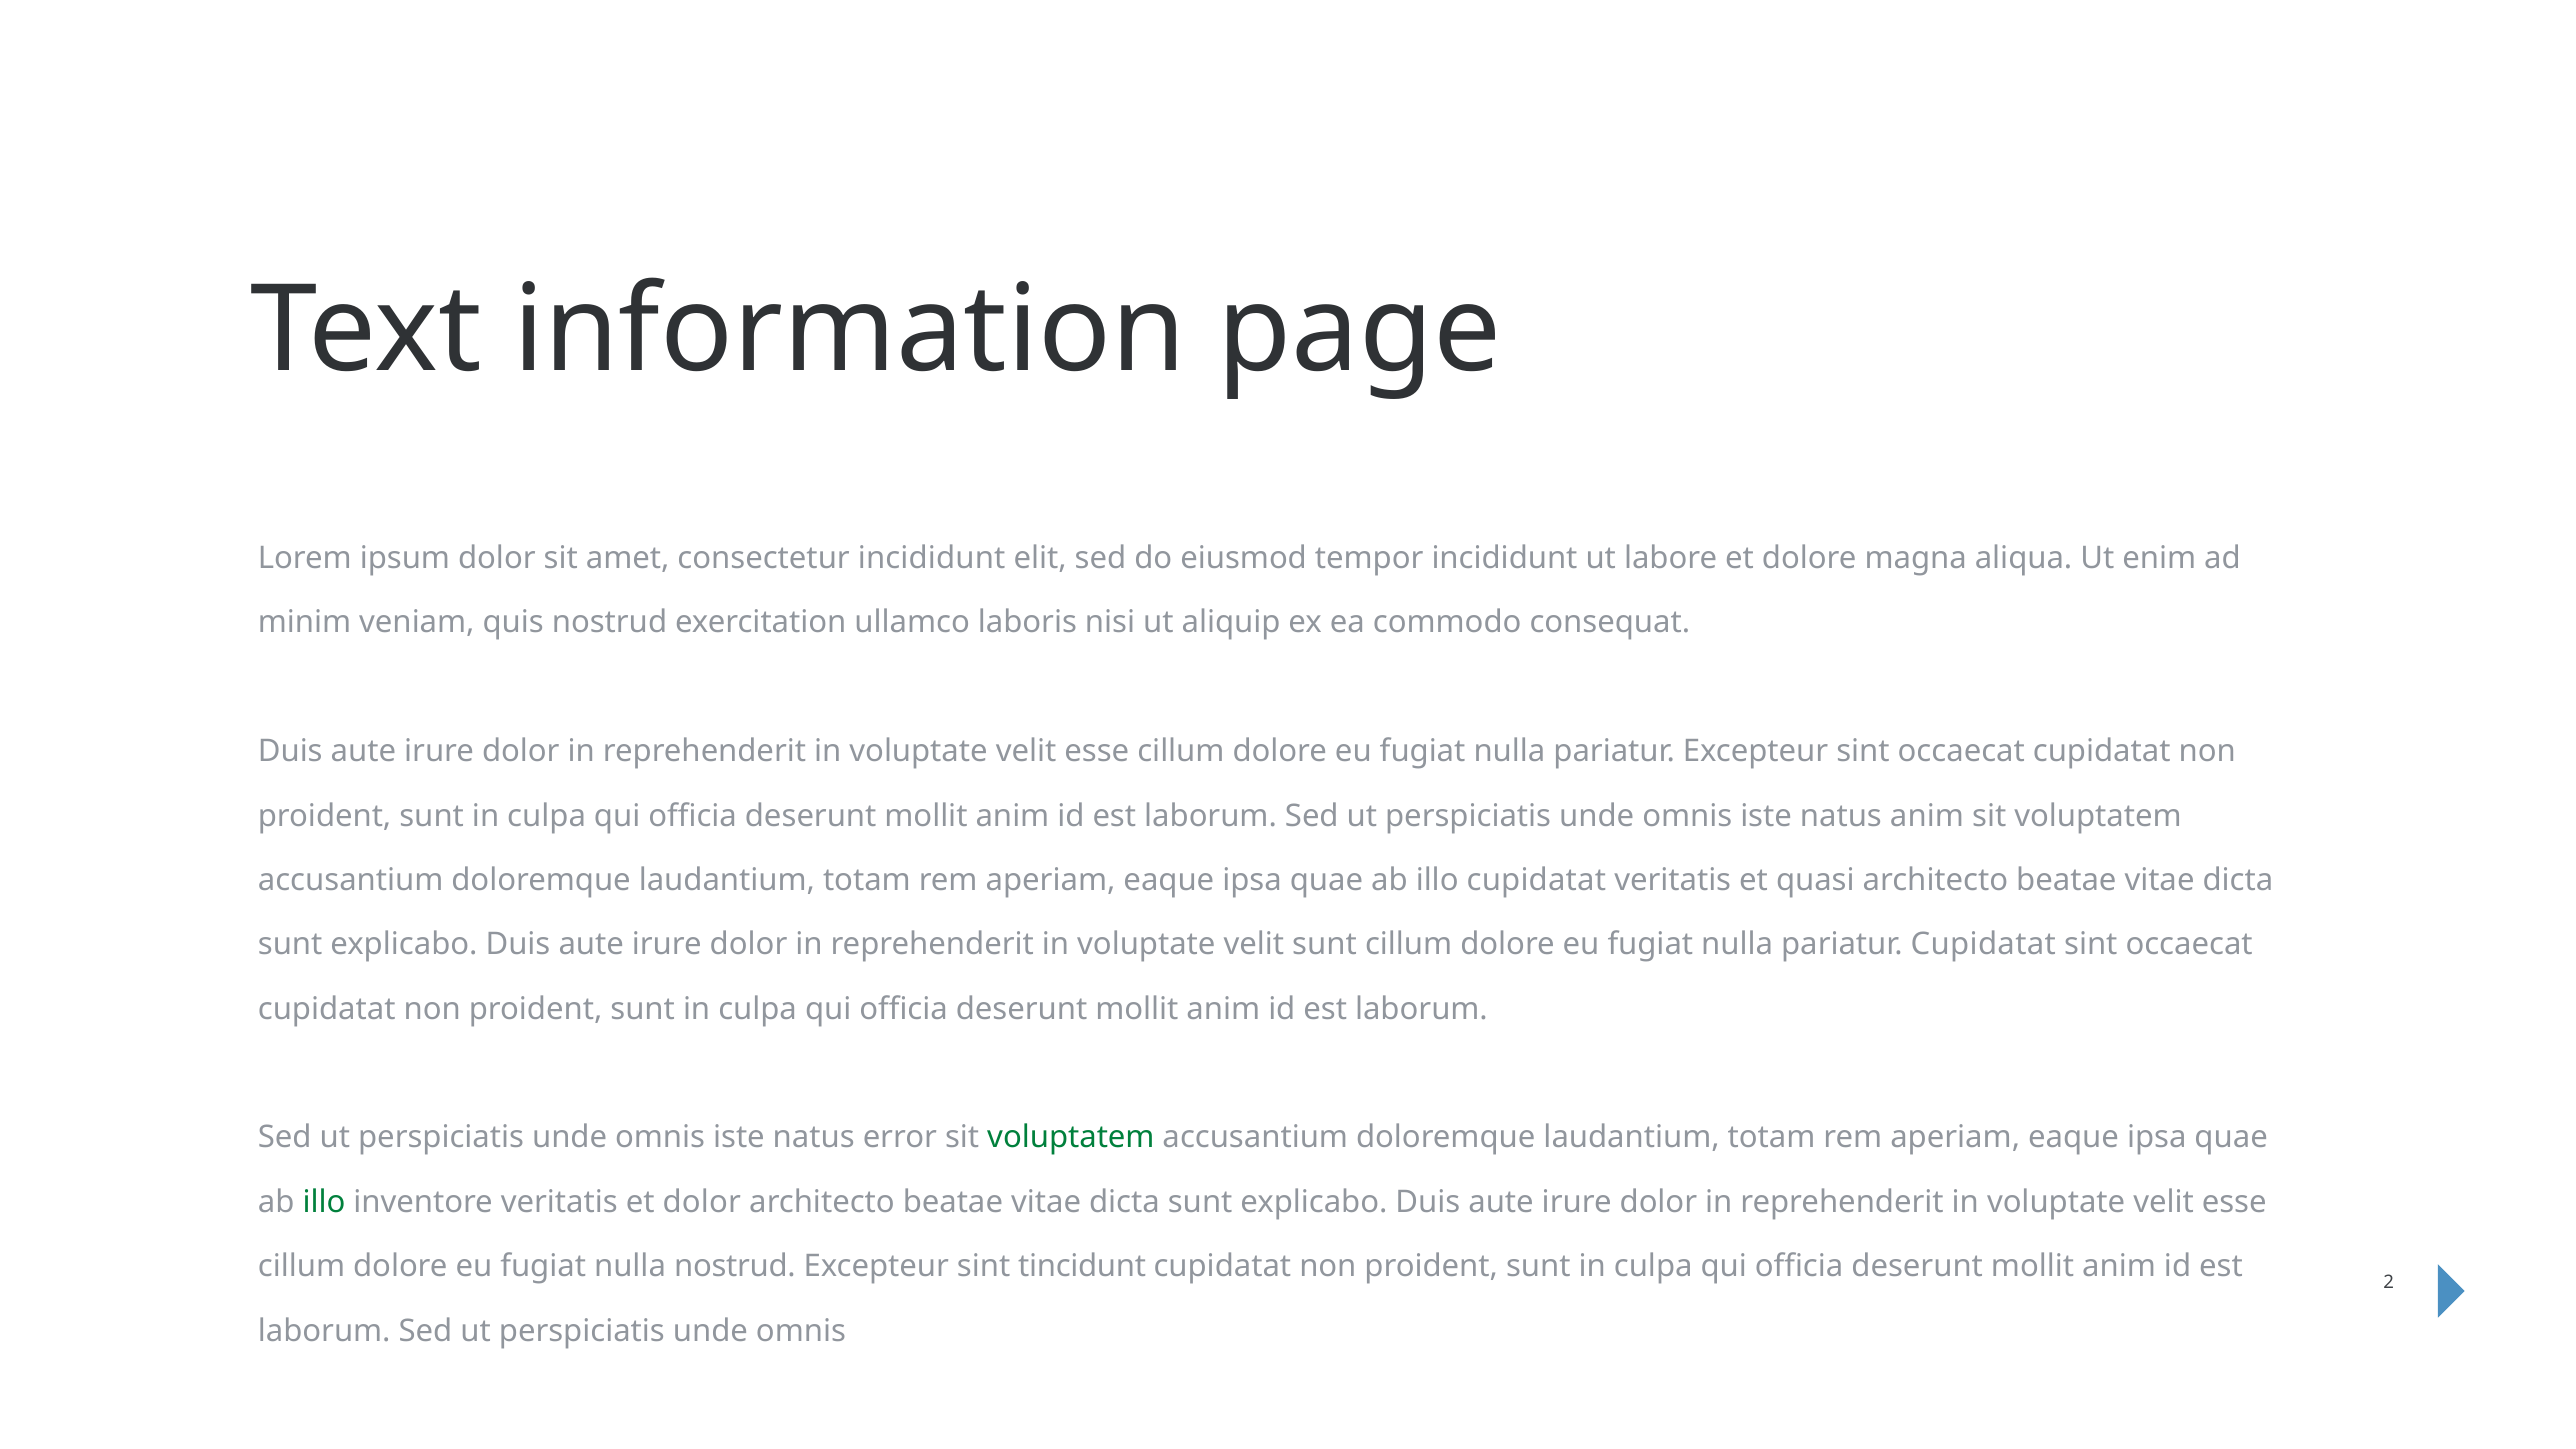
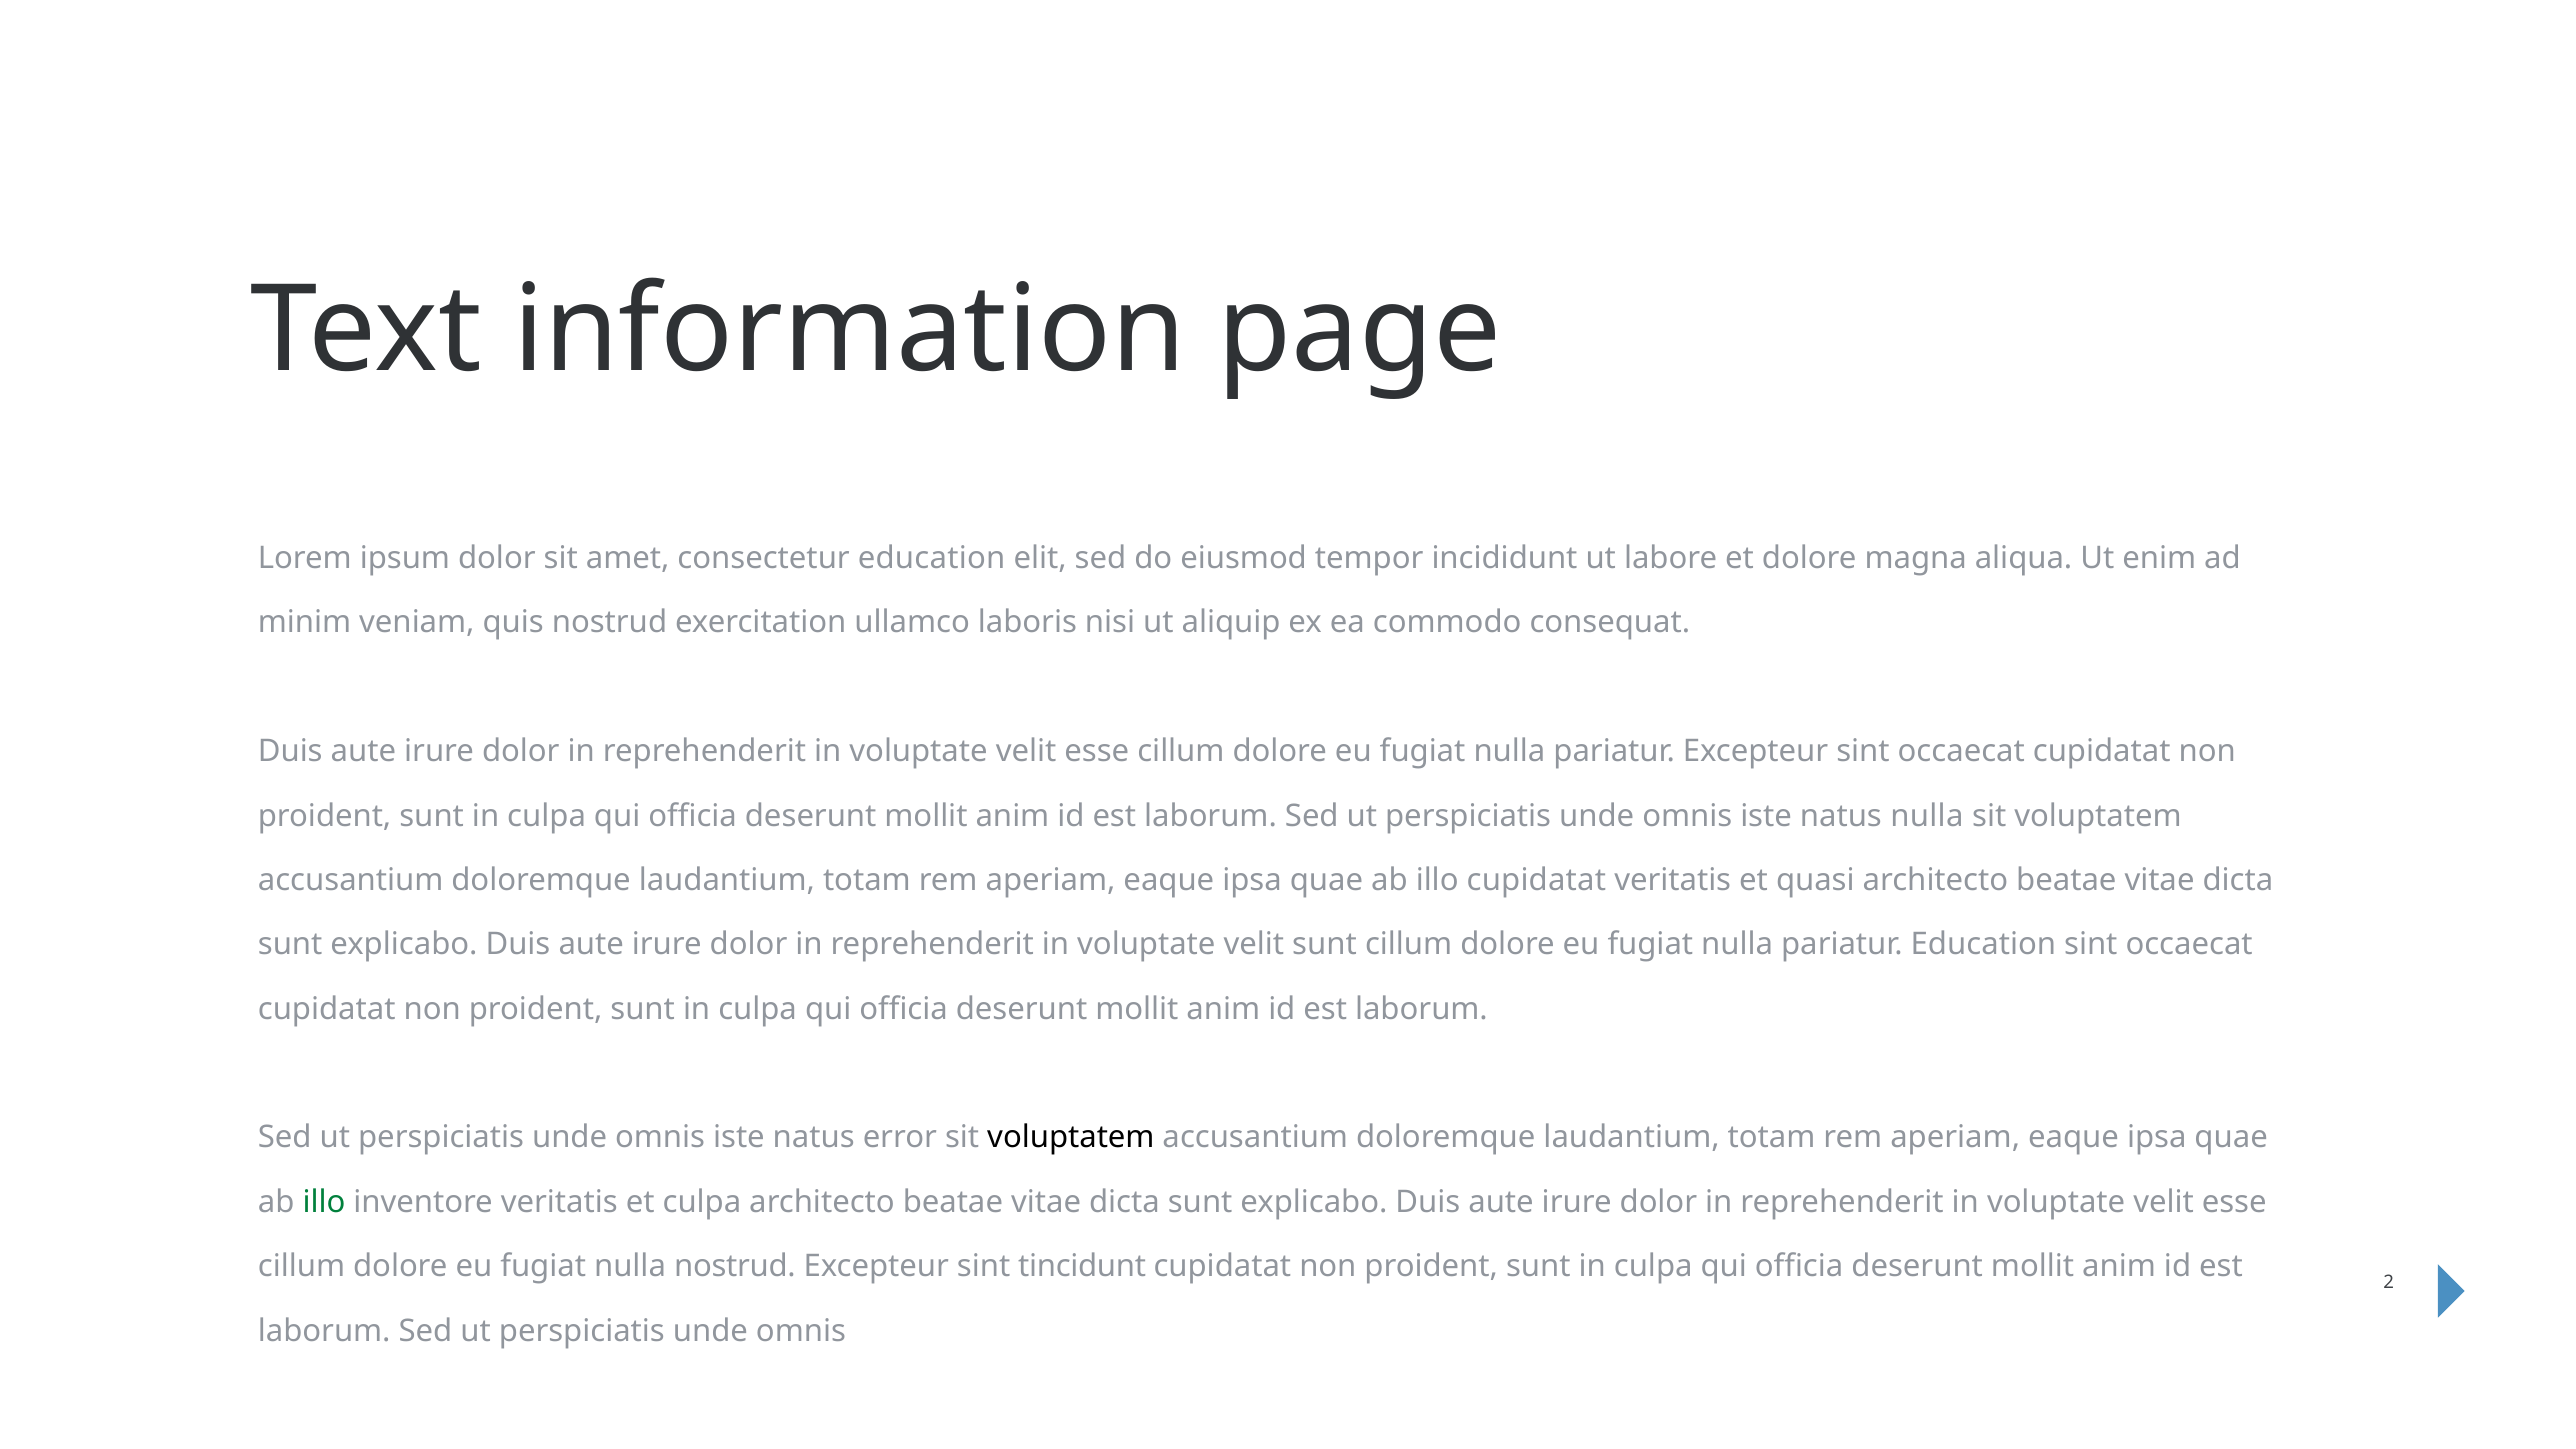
consectetur incididunt: incididunt -> education (932, 558)
natus anim: anim -> nulla (1927, 816)
pariatur Cupidatat: Cupidatat -> Education (1983, 945)
voluptatem colour: green -> black (1071, 1138)
et dolor: dolor -> culpa (702, 1202)
